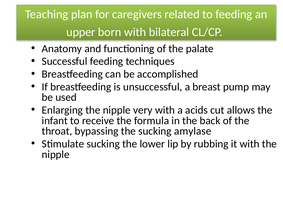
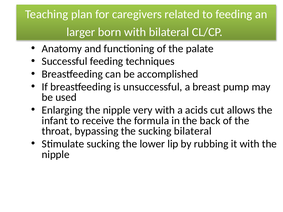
upper: upper -> larger (81, 32)
sucking amylase: amylase -> bilateral (193, 131)
